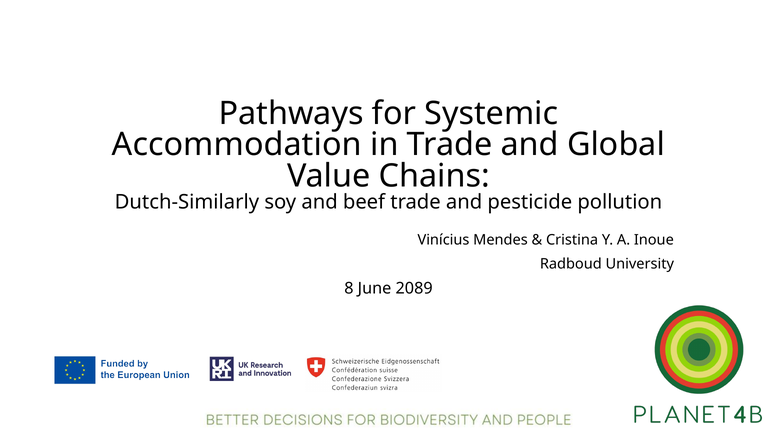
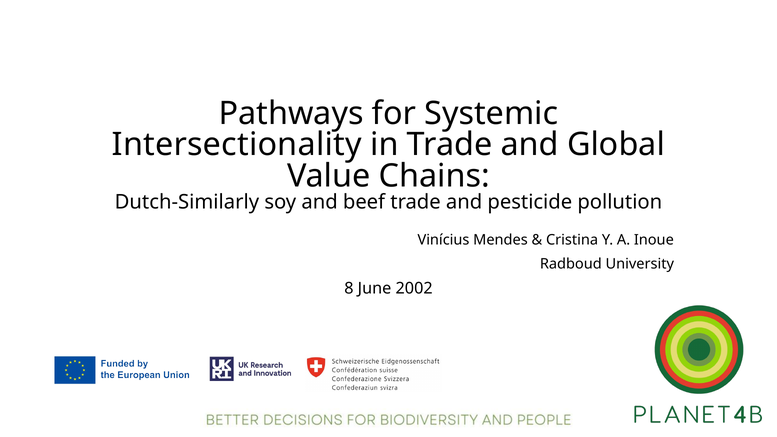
Accommodation: Accommodation -> Intersectionality (237, 145)
2089: 2089 -> 2002 (414, 288)
